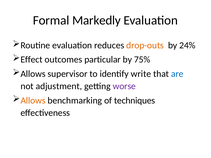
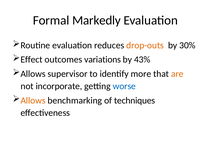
24%: 24% -> 30% (187, 45)
particular: particular -> variations (103, 60)
75%: 75% -> 43% (142, 60)
write: write -> more (141, 74)
are colour: blue -> orange (177, 74)
adjustment: adjustment -> incorporate (59, 86)
worse colour: purple -> blue (124, 86)
